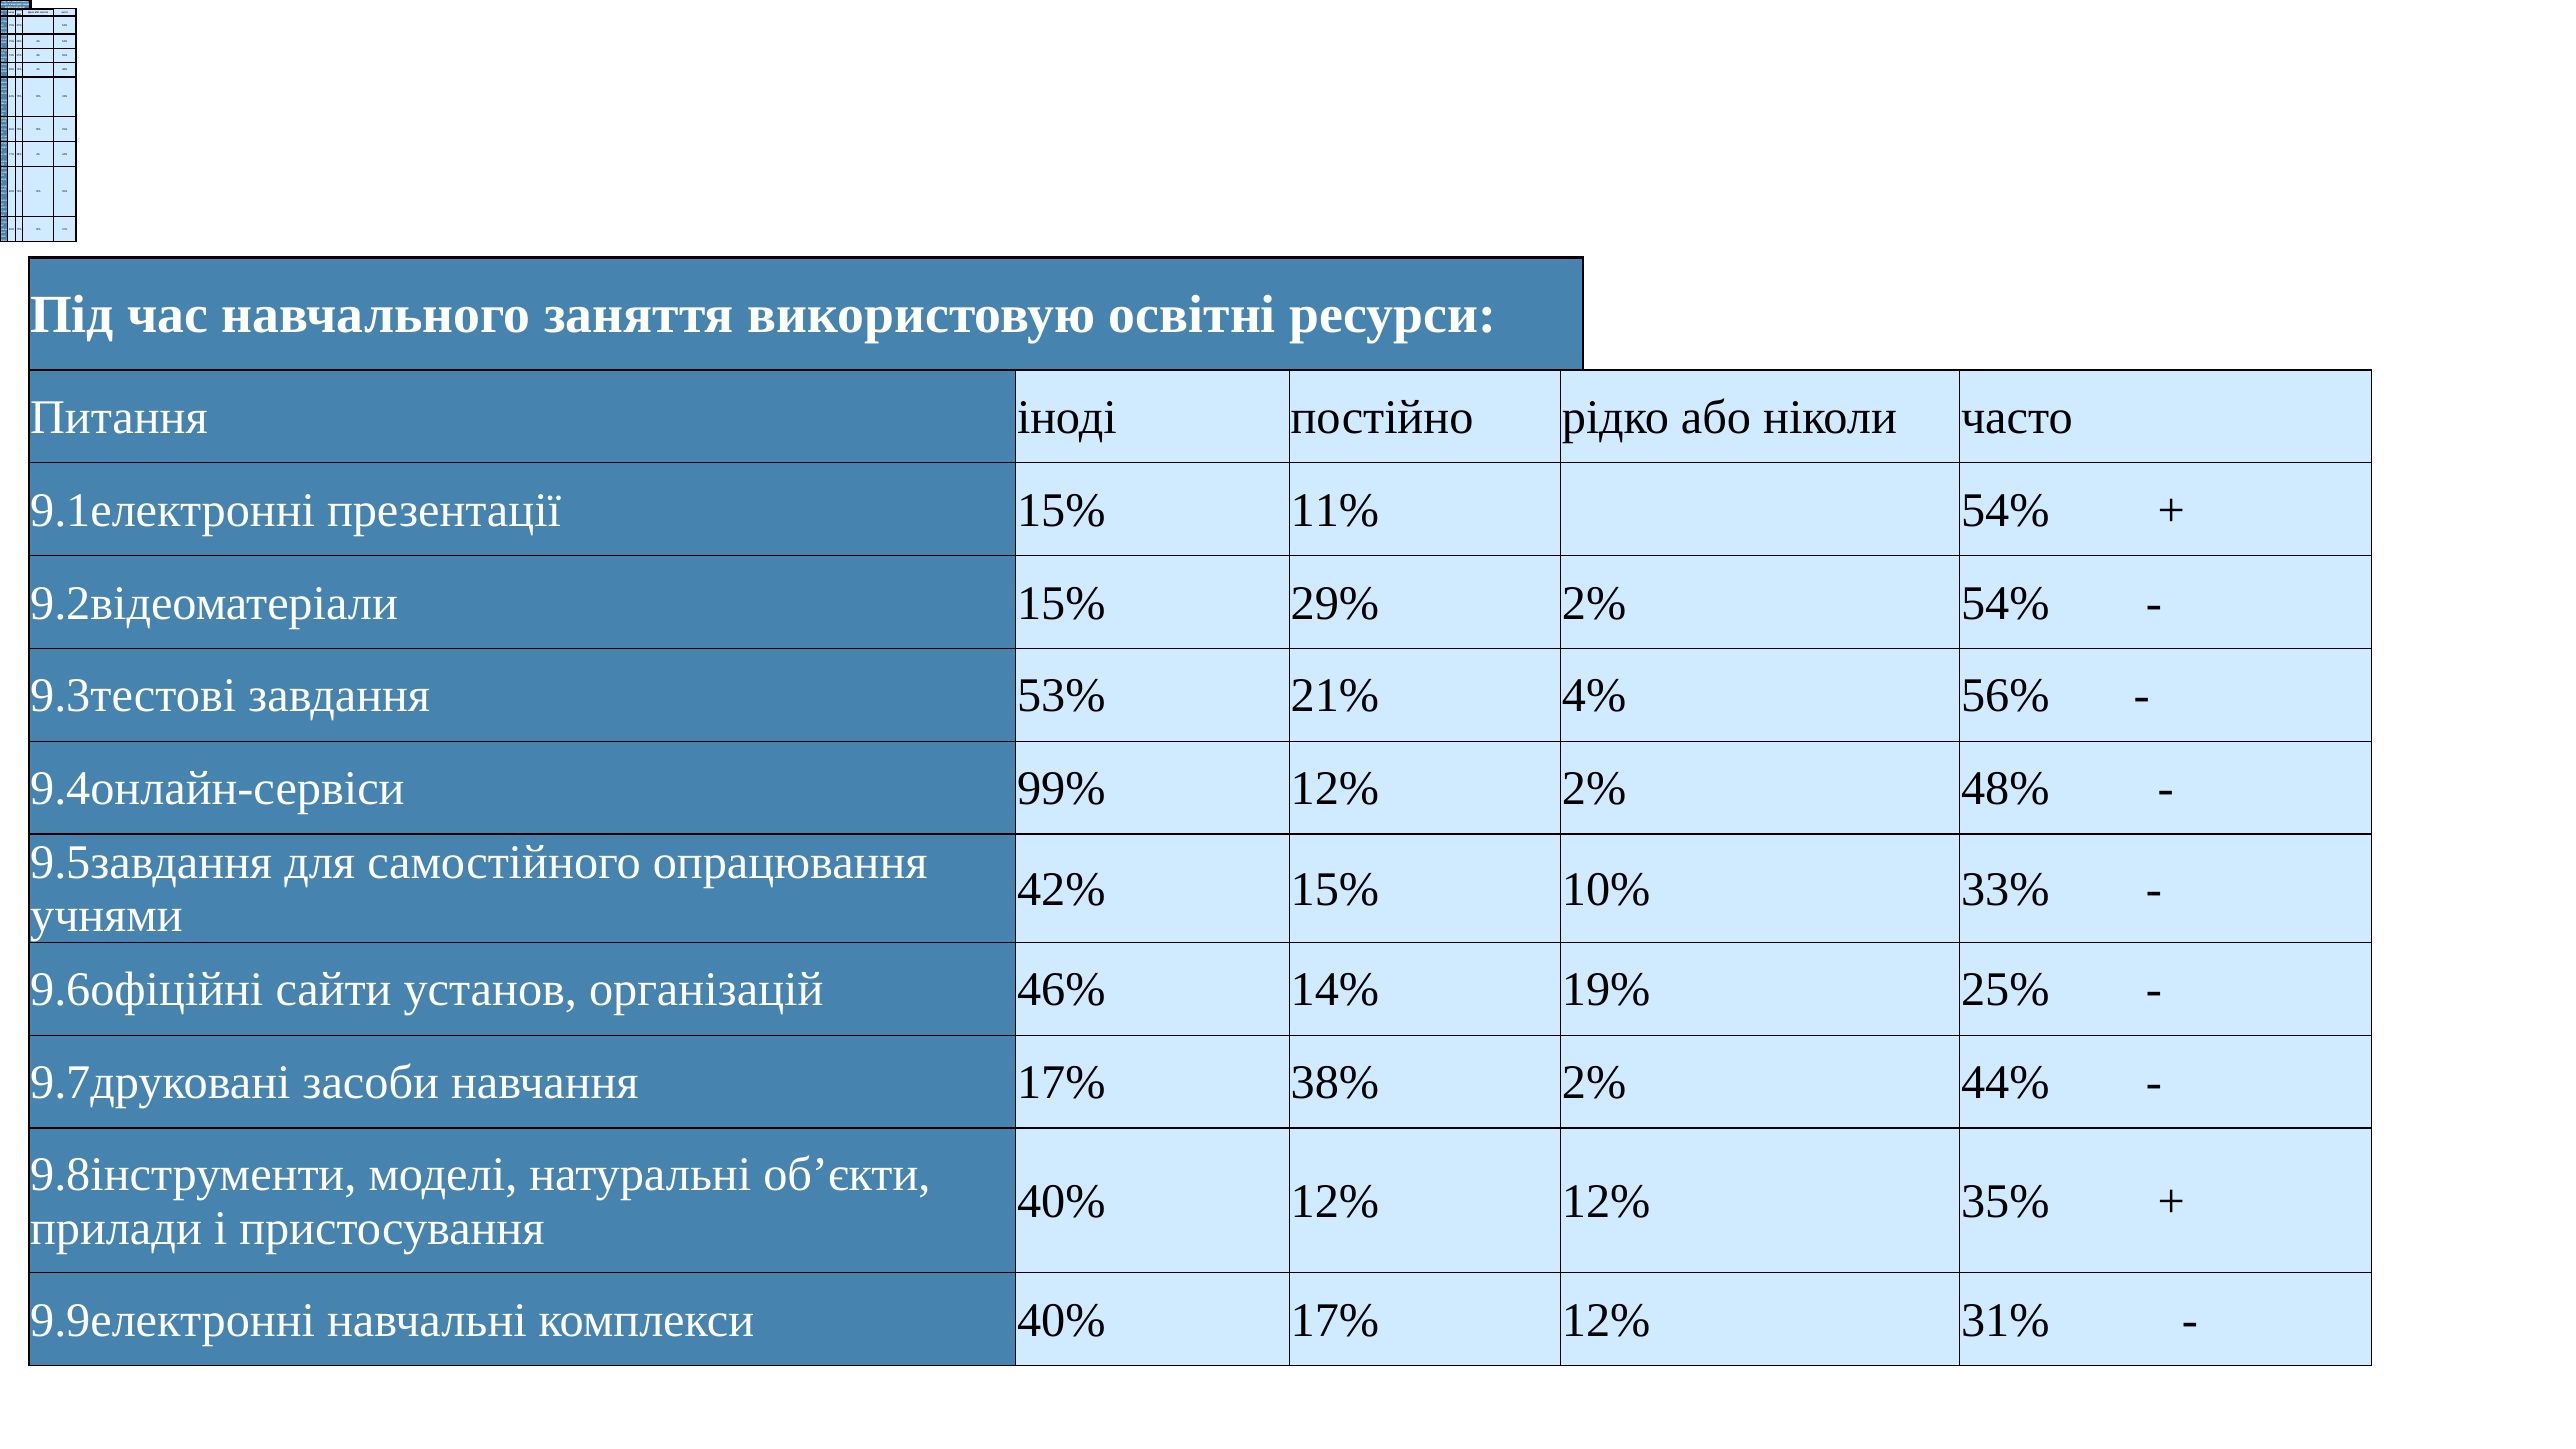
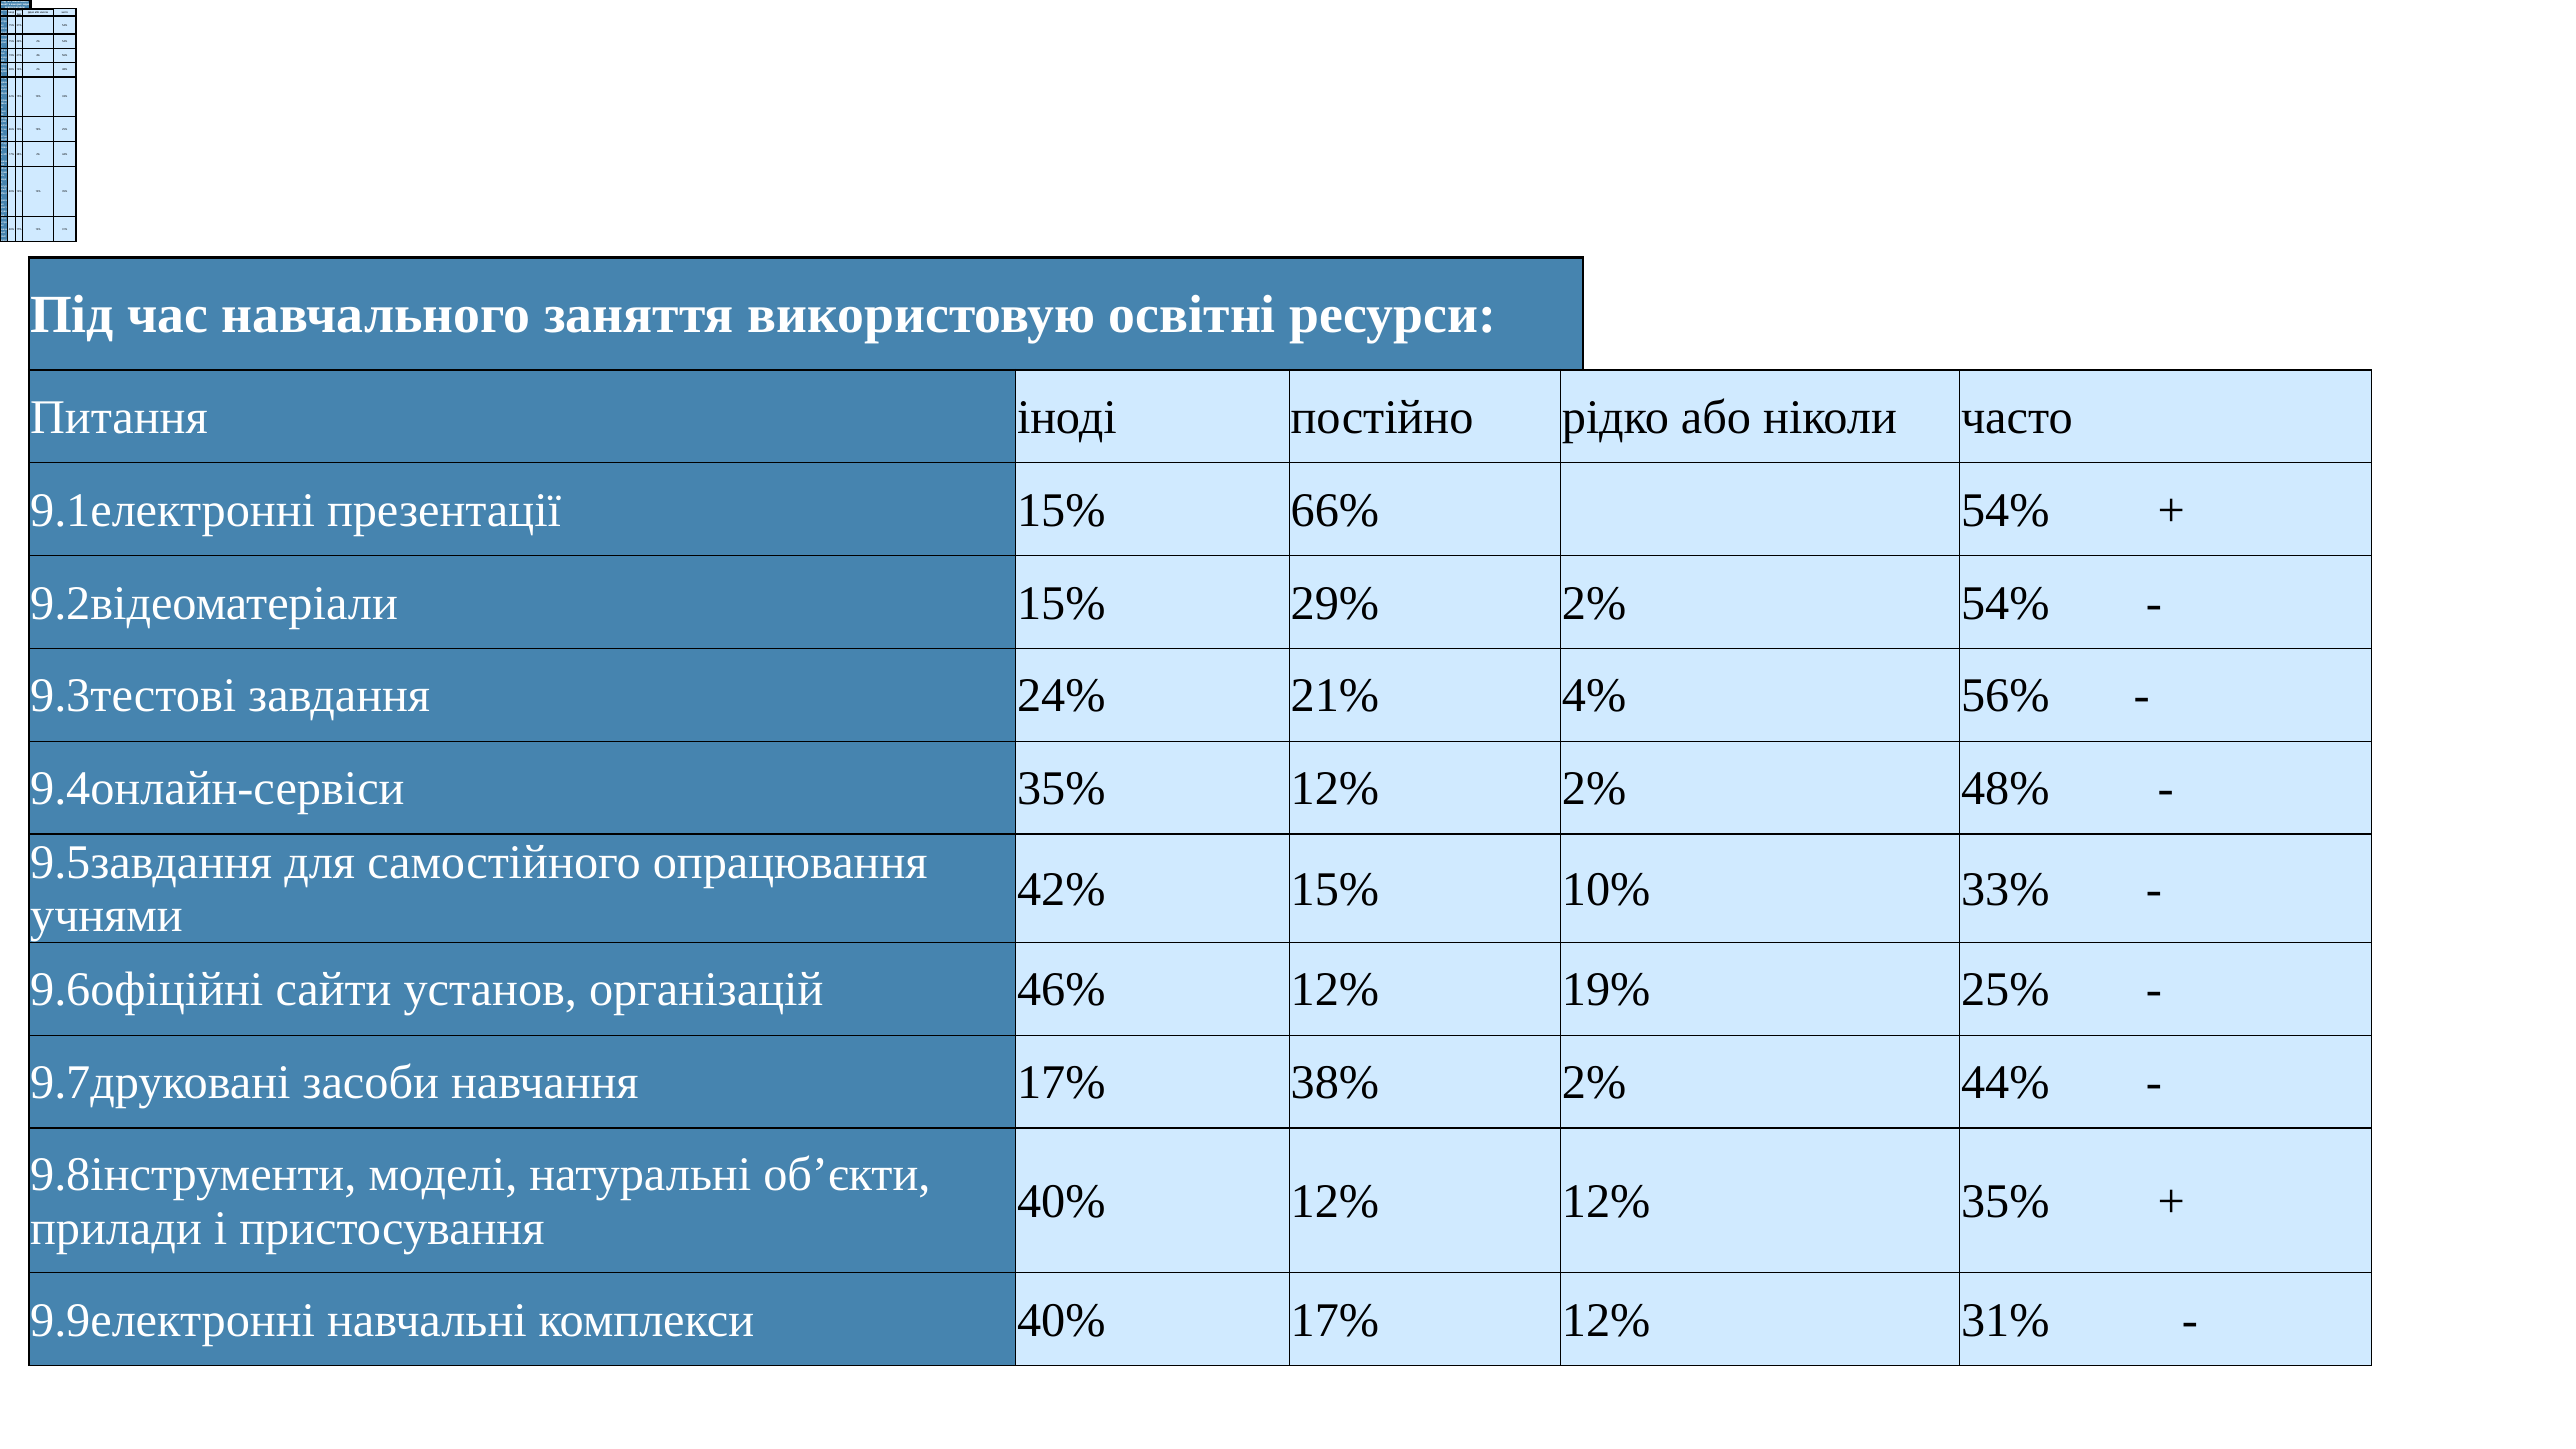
11%: 11% -> 66% (1335, 510)
53%: 53% -> 24% (1061, 696)
9.4онлайн-сервіси 99%: 99% -> 35% (1061, 789)
46% 14%: 14% -> 12% (1335, 990)
